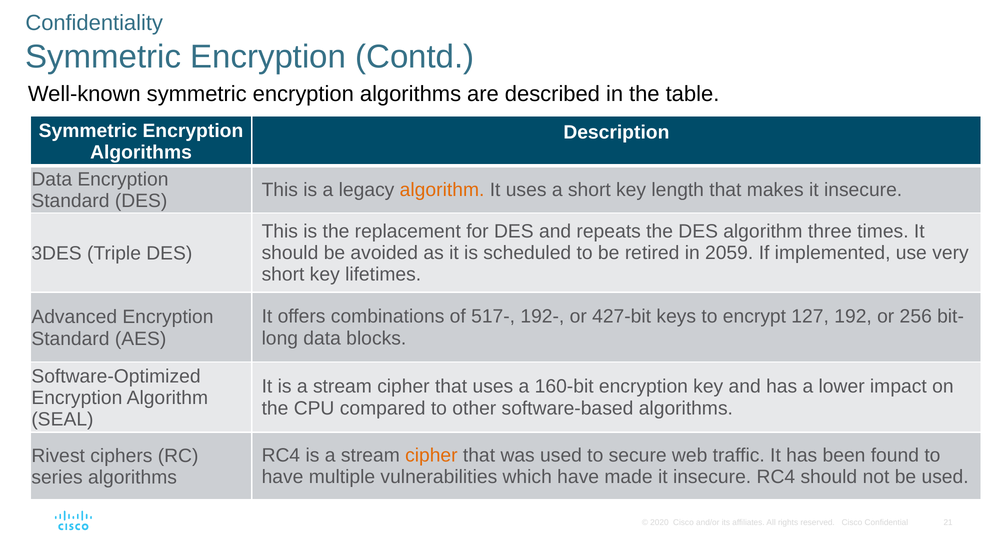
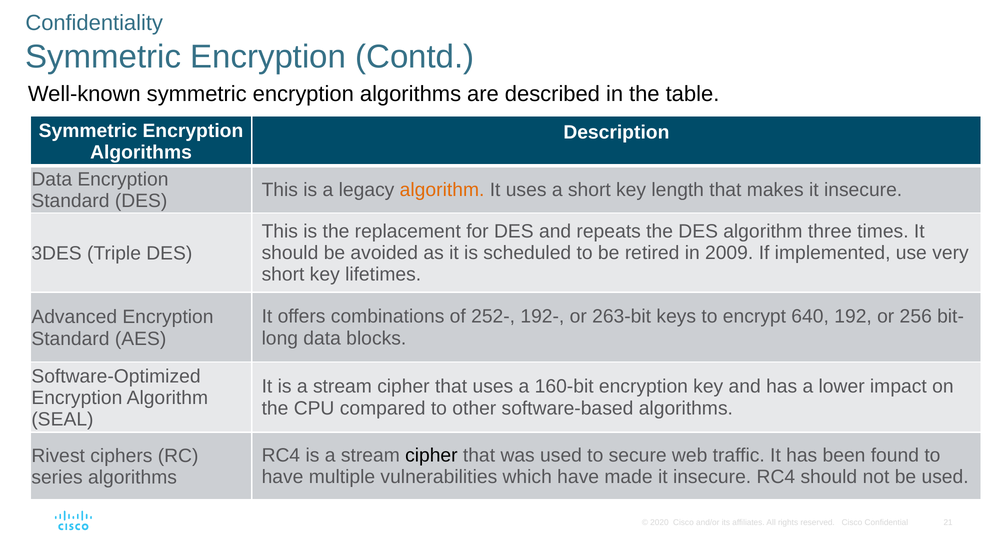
2059: 2059 -> 2009 (729, 253)
517-: 517- -> 252- (493, 316)
427-bit: 427-bit -> 263-bit (622, 316)
127: 127 -> 640 (810, 316)
cipher colour: orange -> black (431, 455)
